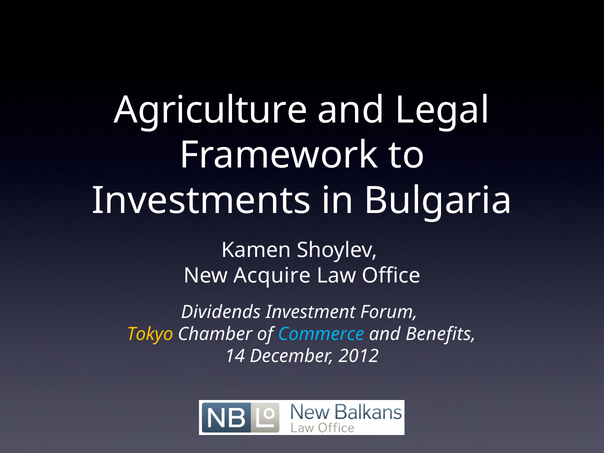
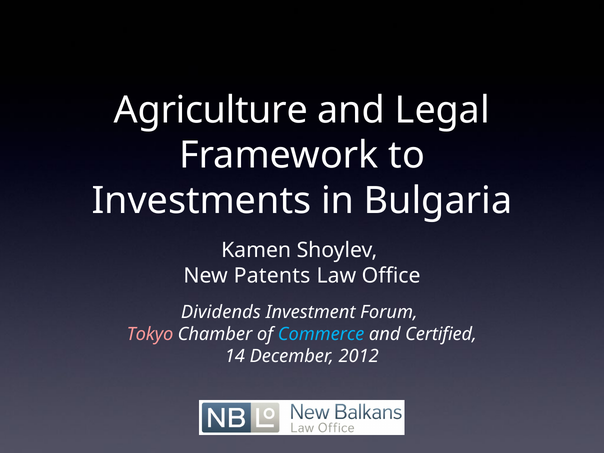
Acquire: Acquire -> Patents (272, 276)
Tokyo colour: yellow -> pink (150, 334)
Benefits: Benefits -> Certified (441, 334)
